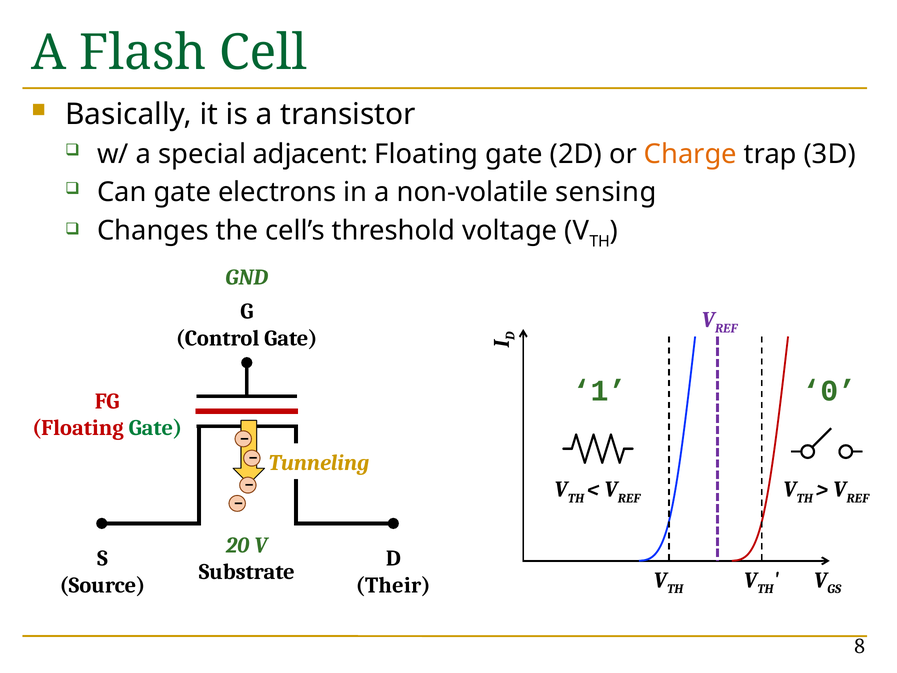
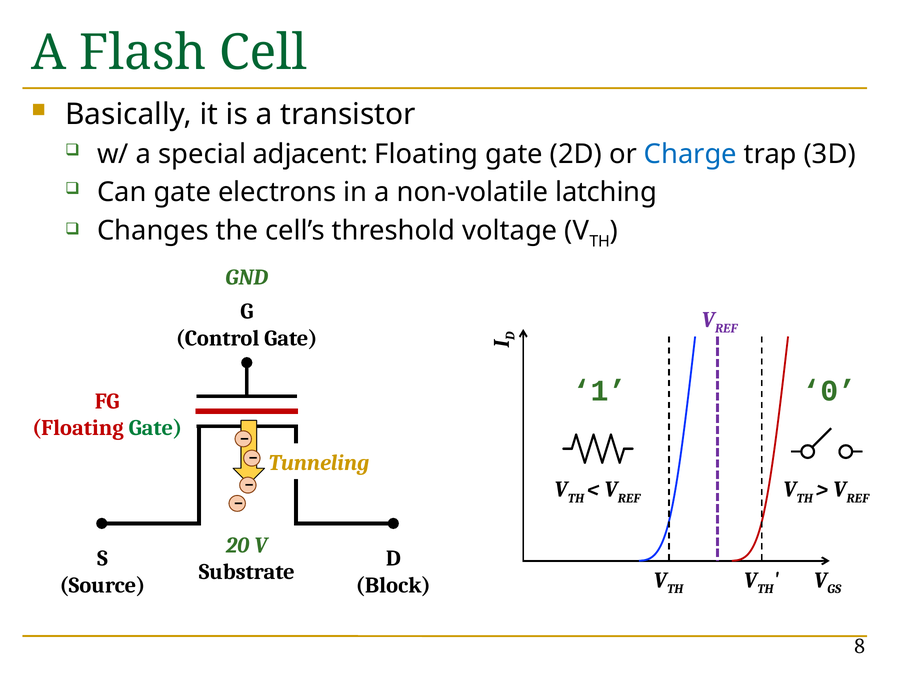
Charge colour: orange -> blue (690, 154)
sensing: sensing -> latching (606, 192)
Their: Their -> Block (393, 585)
